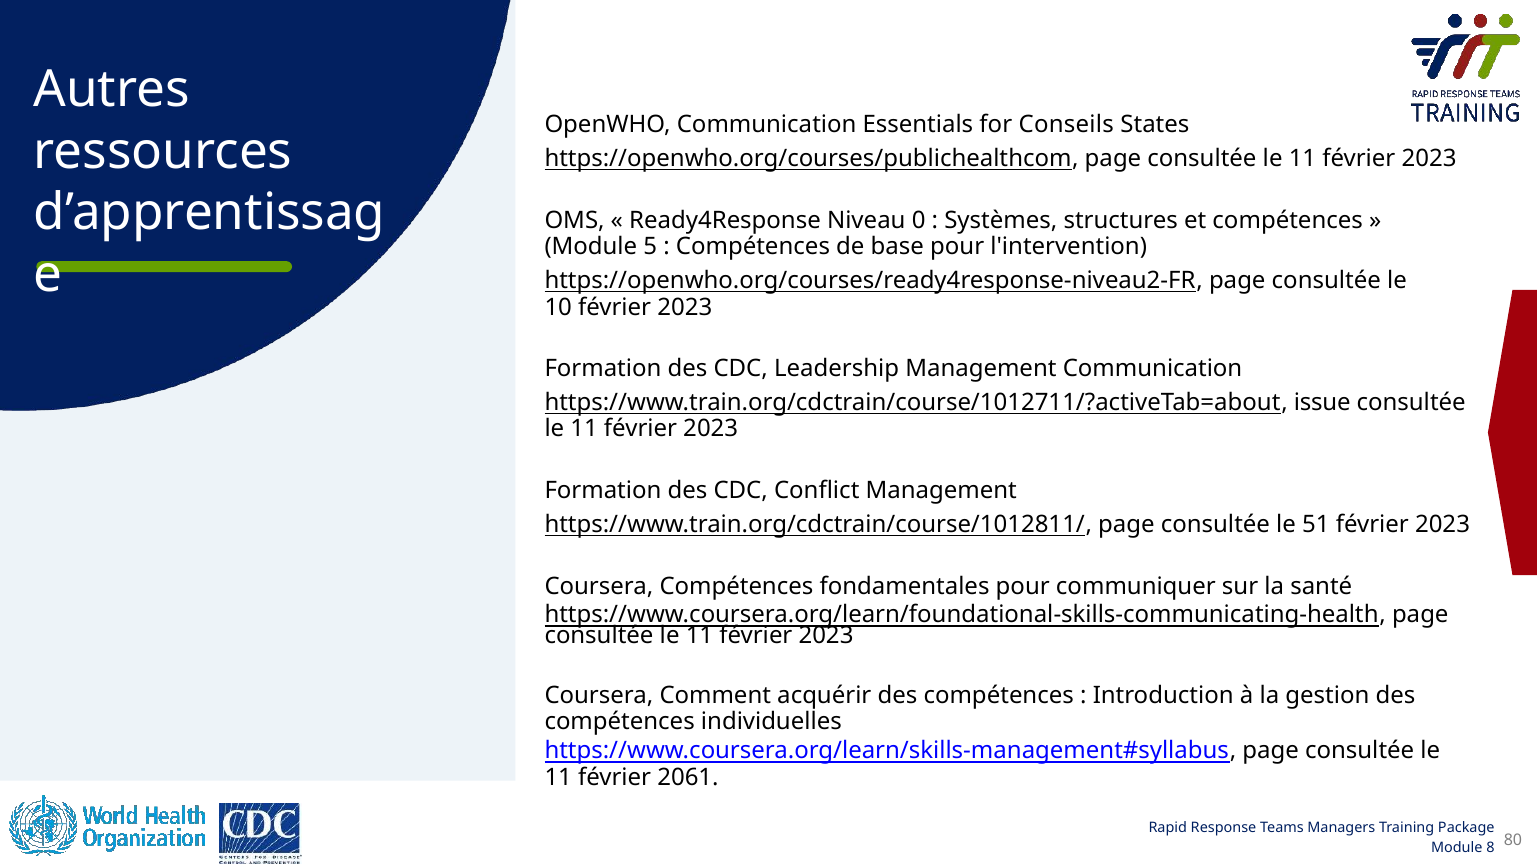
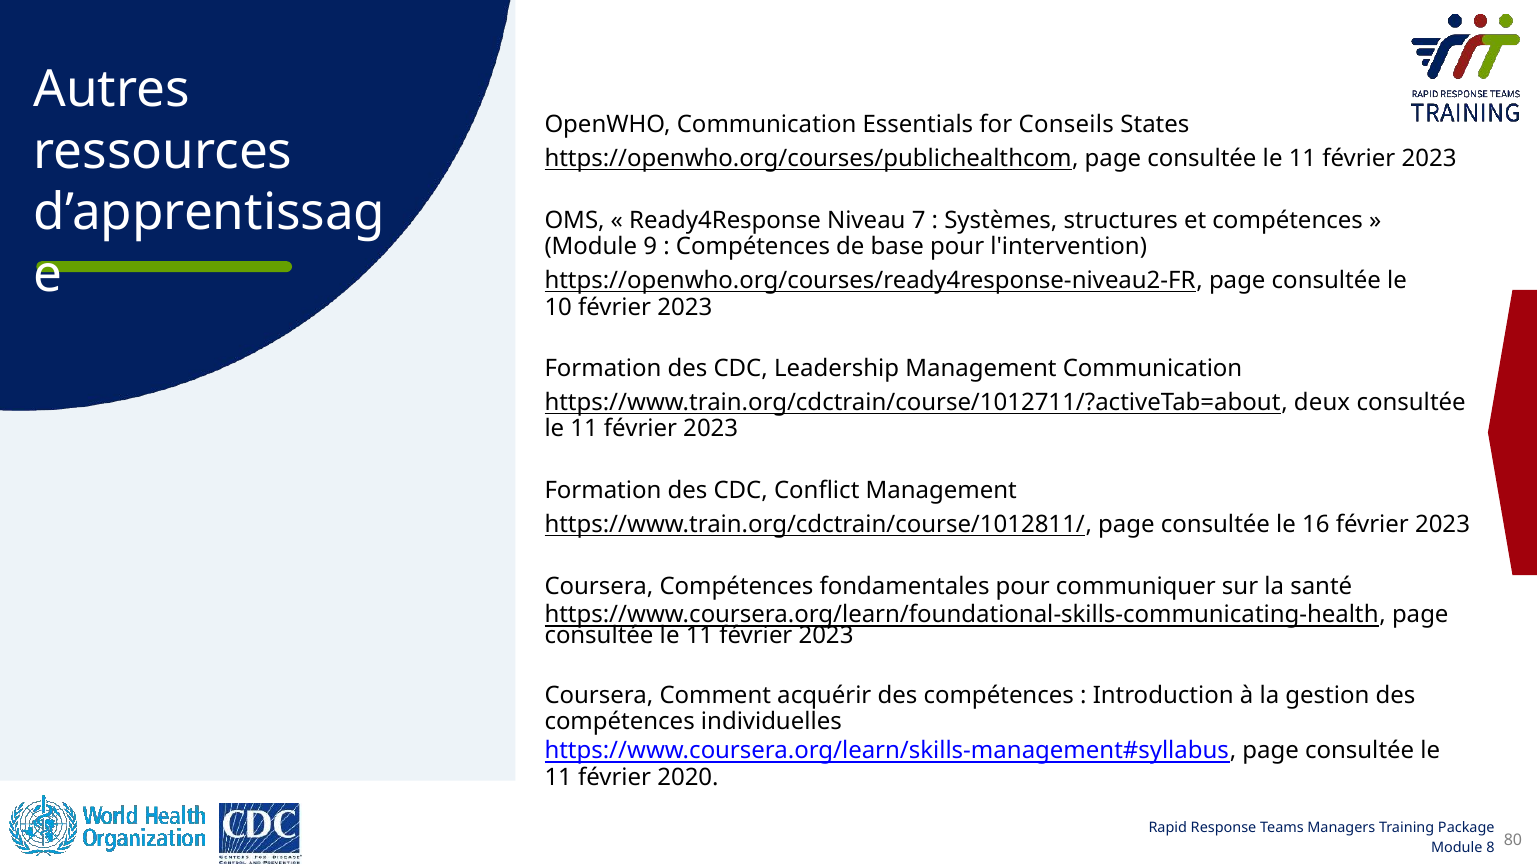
0: 0 -> 7 (919, 221)
5: 5 -> 9 (650, 247)
issue: issue -> deux (1322, 402)
51: 51 -> 16 (1316, 524)
2061: 2061 -> 2020 (688, 777)
